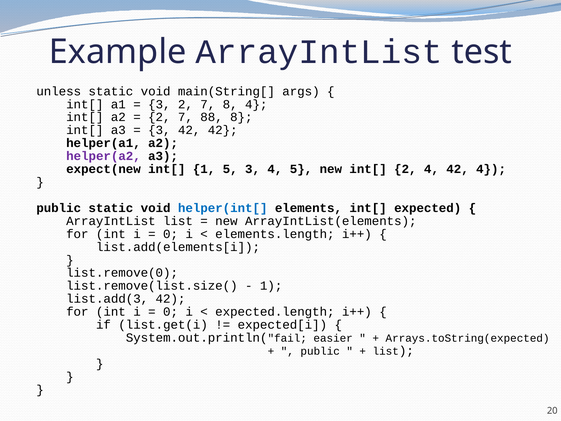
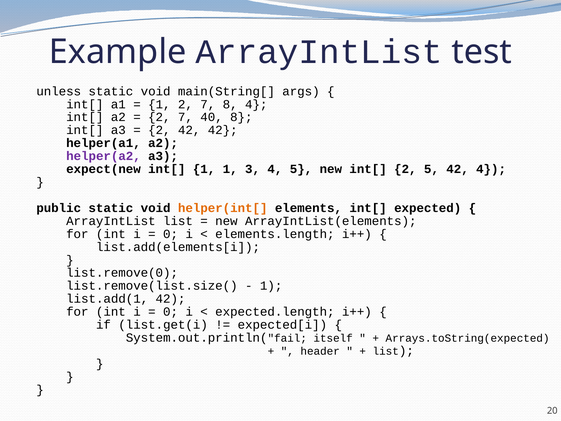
3: 3 -> 1 (159, 104)
88: 88 -> 40 (212, 117)
3: 3 -> 2 (159, 130)
1 5: 5 -> 1 (230, 169)
2 4: 4 -> 5 (431, 169)
helper(int[ colour: blue -> orange (223, 208)
list.add(3: list.add(3 -> list.add(1 (107, 299)
easier: easier -> itself (333, 338)
public: public -> header (320, 351)
